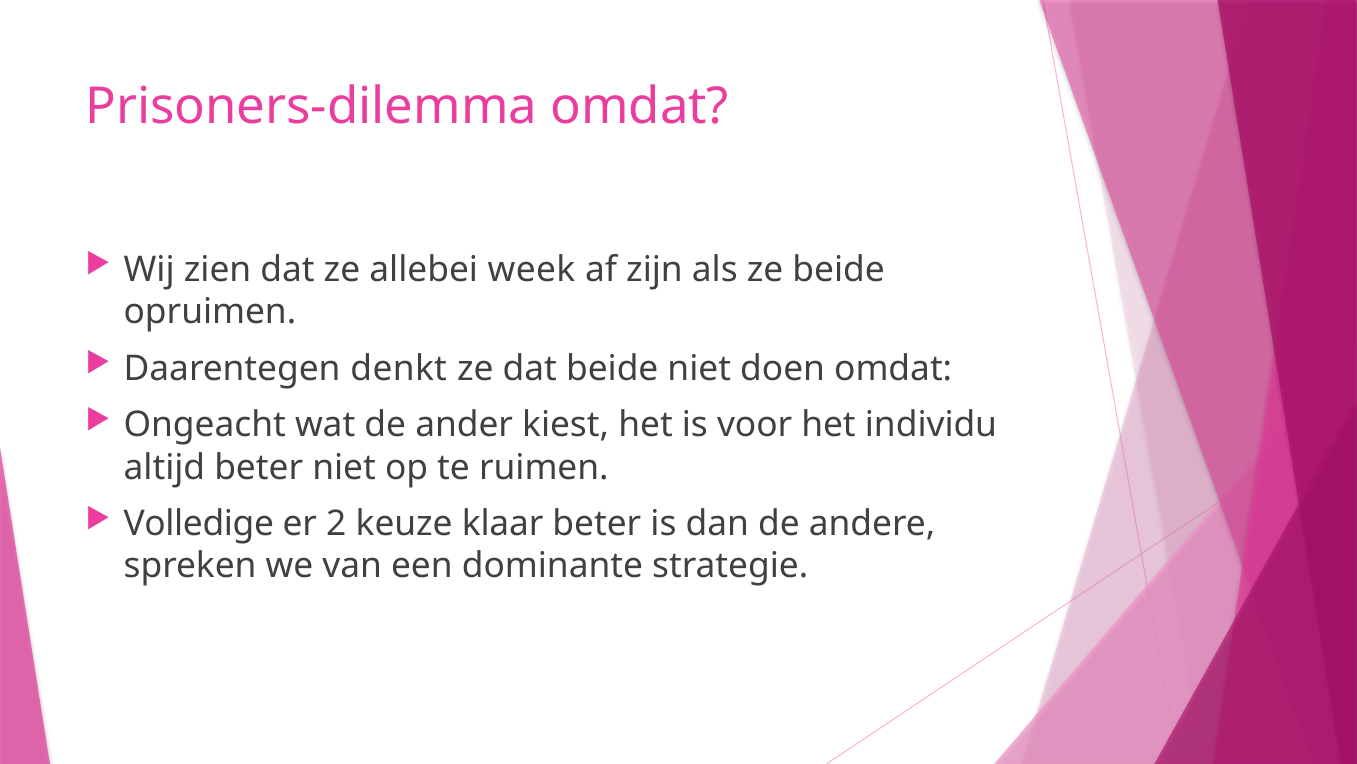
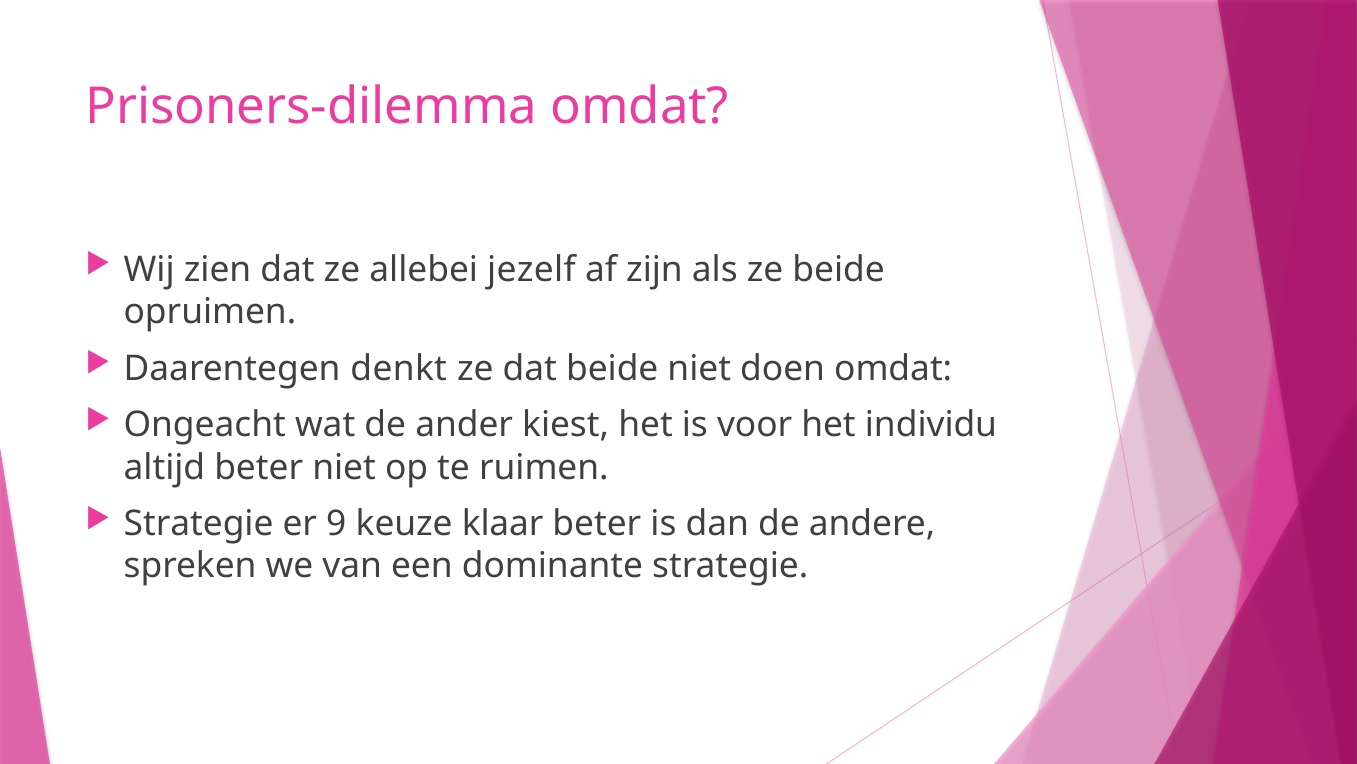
week: week -> jezelf (531, 269)
Volledige: Volledige -> Strategie (199, 523)
2: 2 -> 9 (336, 523)
